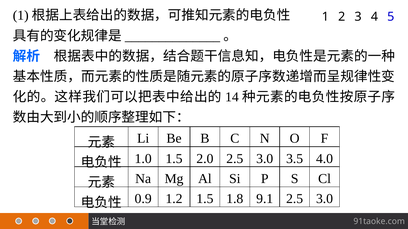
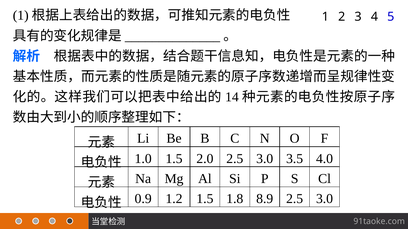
9.1: 9.1 -> 8.9 (265, 199)
